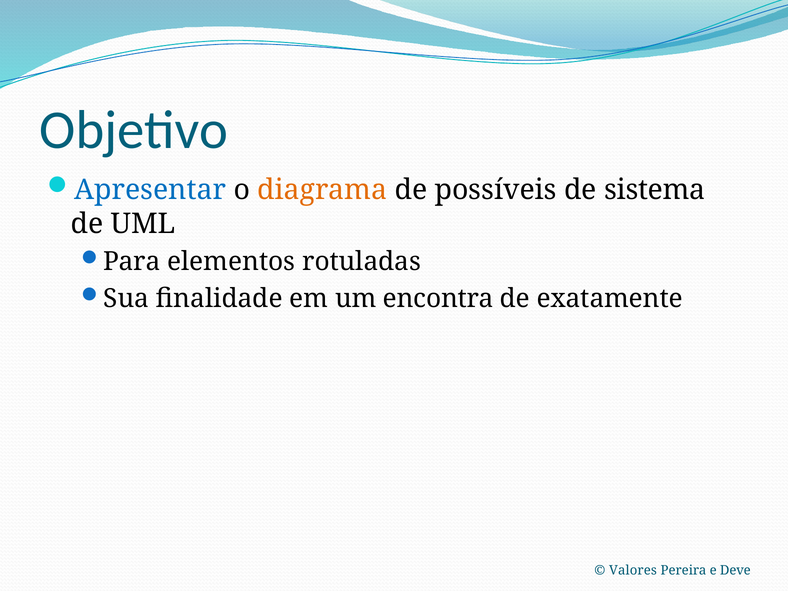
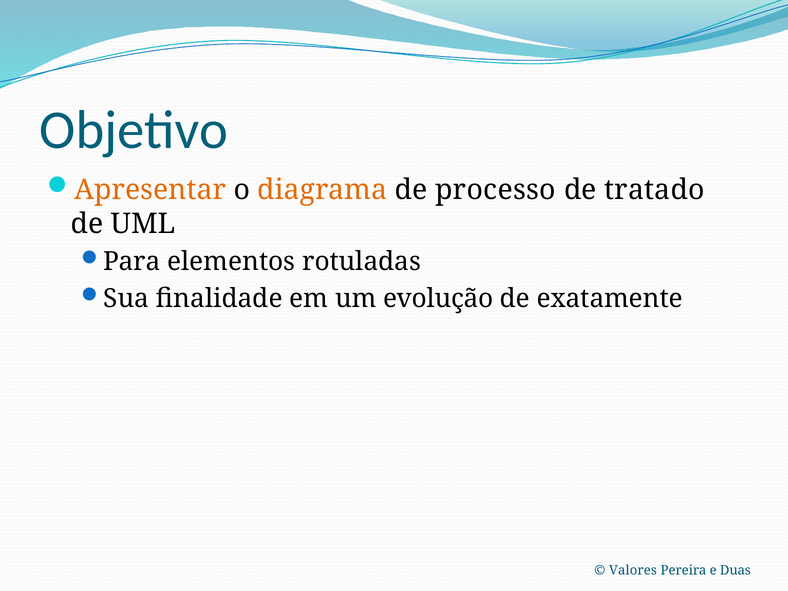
Apresentar colour: blue -> orange (150, 190)
possíveis: possíveis -> processo (495, 190)
sistema: sistema -> tratado (654, 190)
encontra: encontra -> evolução (438, 299)
Deve: Deve -> Duas (735, 570)
